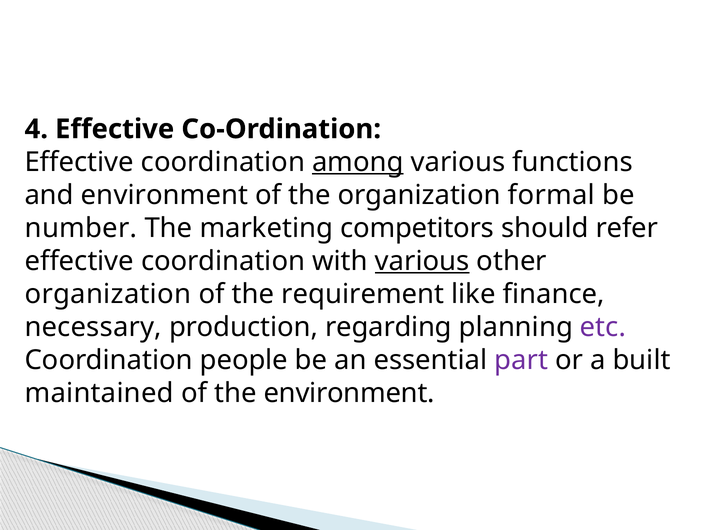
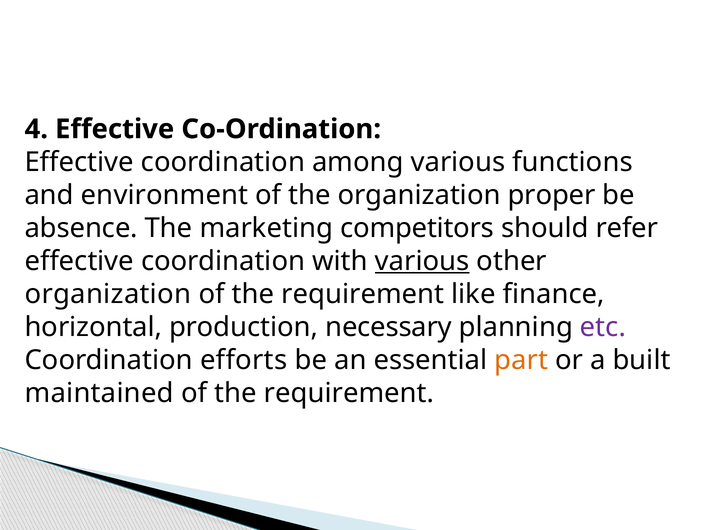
among underline: present -> none (358, 162)
formal: formal -> proper (552, 195)
number: number -> absence (81, 228)
necessary: necessary -> horizontal (93, 327)
regarding: regarding -> necessary (389, 327)
people: people -> efforts (244, 360)
part colour: purple -> orange (521, 360)
environment: environment -> requirement (349, 393)
